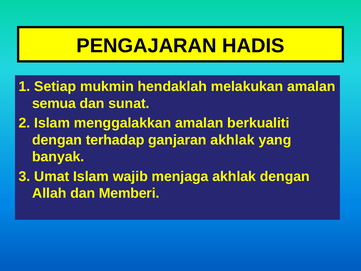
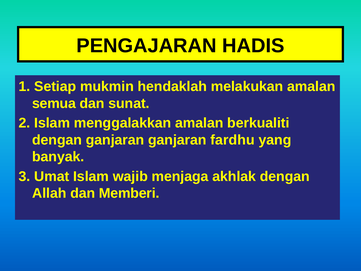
dengan terhadap: terhadap -> ganjaran (115, 140)
ganjaran akhlak: akhlak -> fardhu (233, 140)
